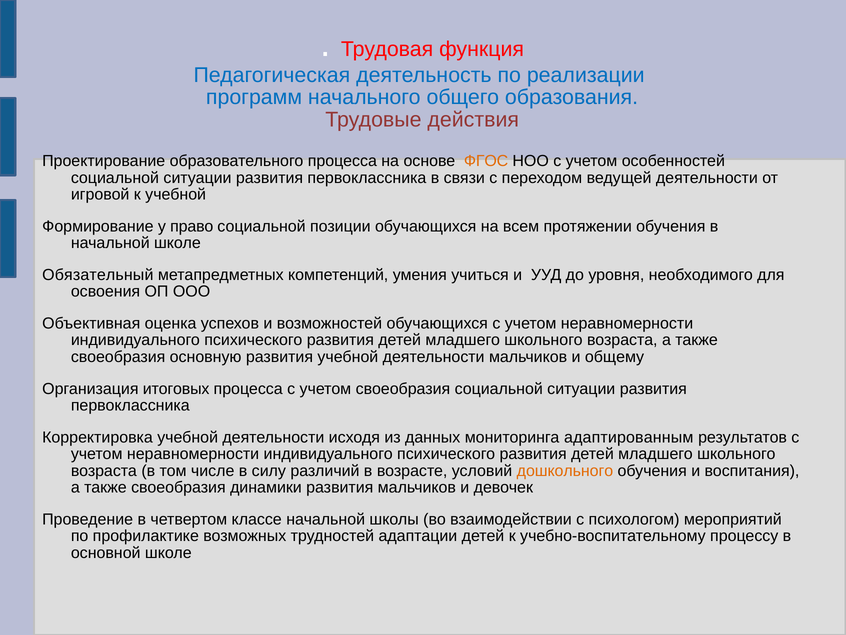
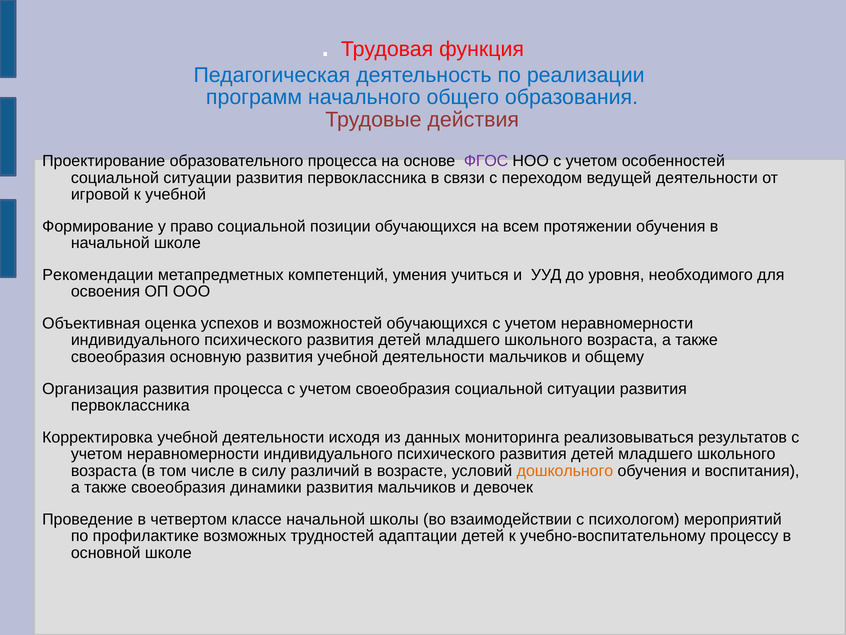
ФГОС colour: orange -> purple (486, 161)
Обязательный: Обязательный -> Рекомендации (98, 275)
Организация итоговых: итоговых -> развития (176, 388)
адаптированным: адаптированным -> реализовываться (629, 437)
